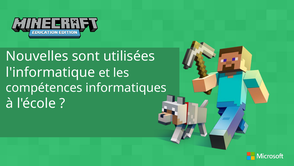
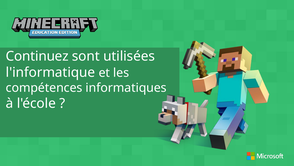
Nouvelles: Nouvelles -> Continuez (37, 56)
